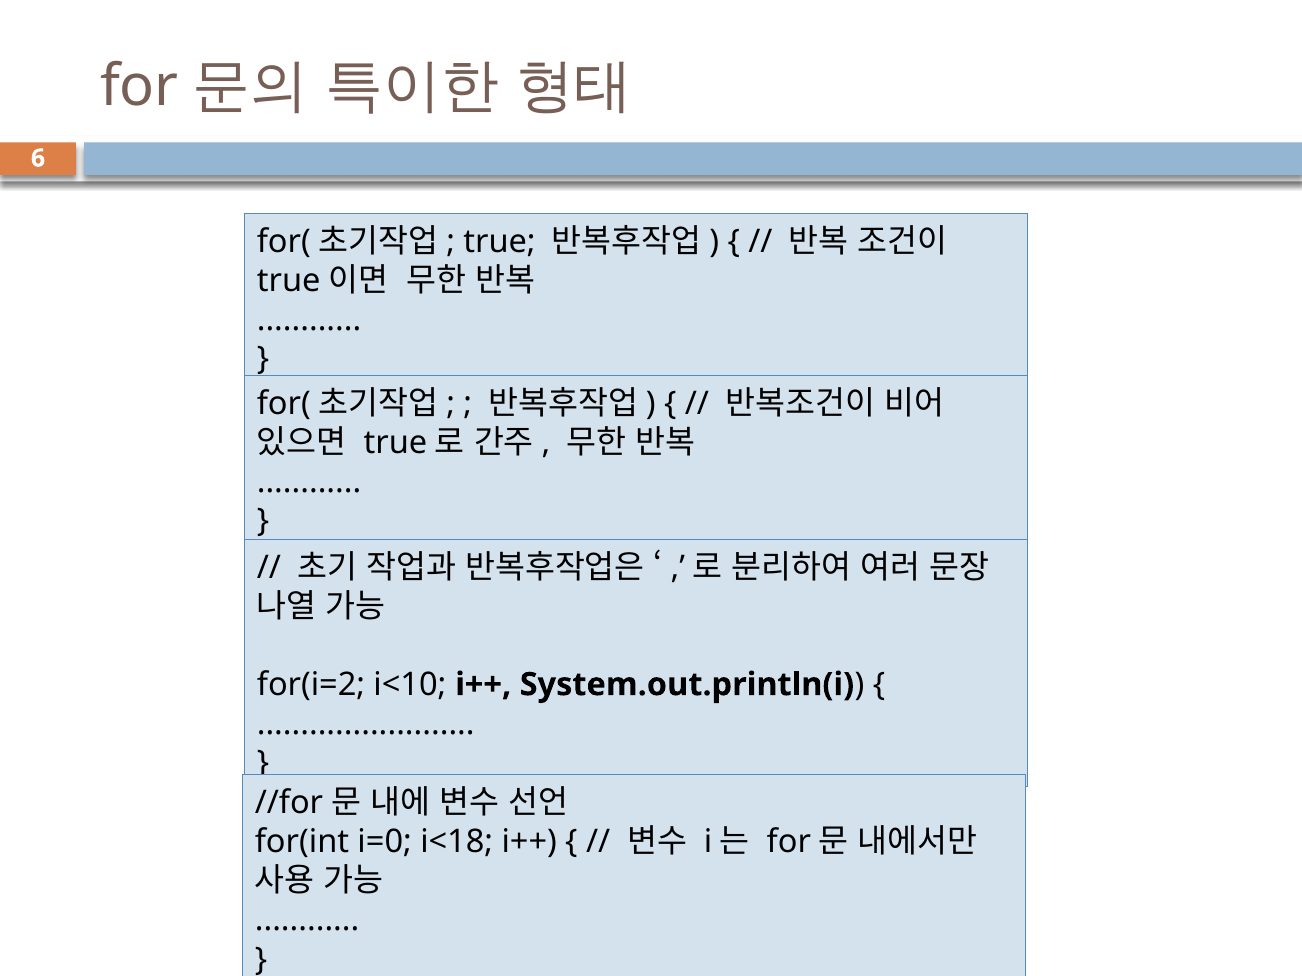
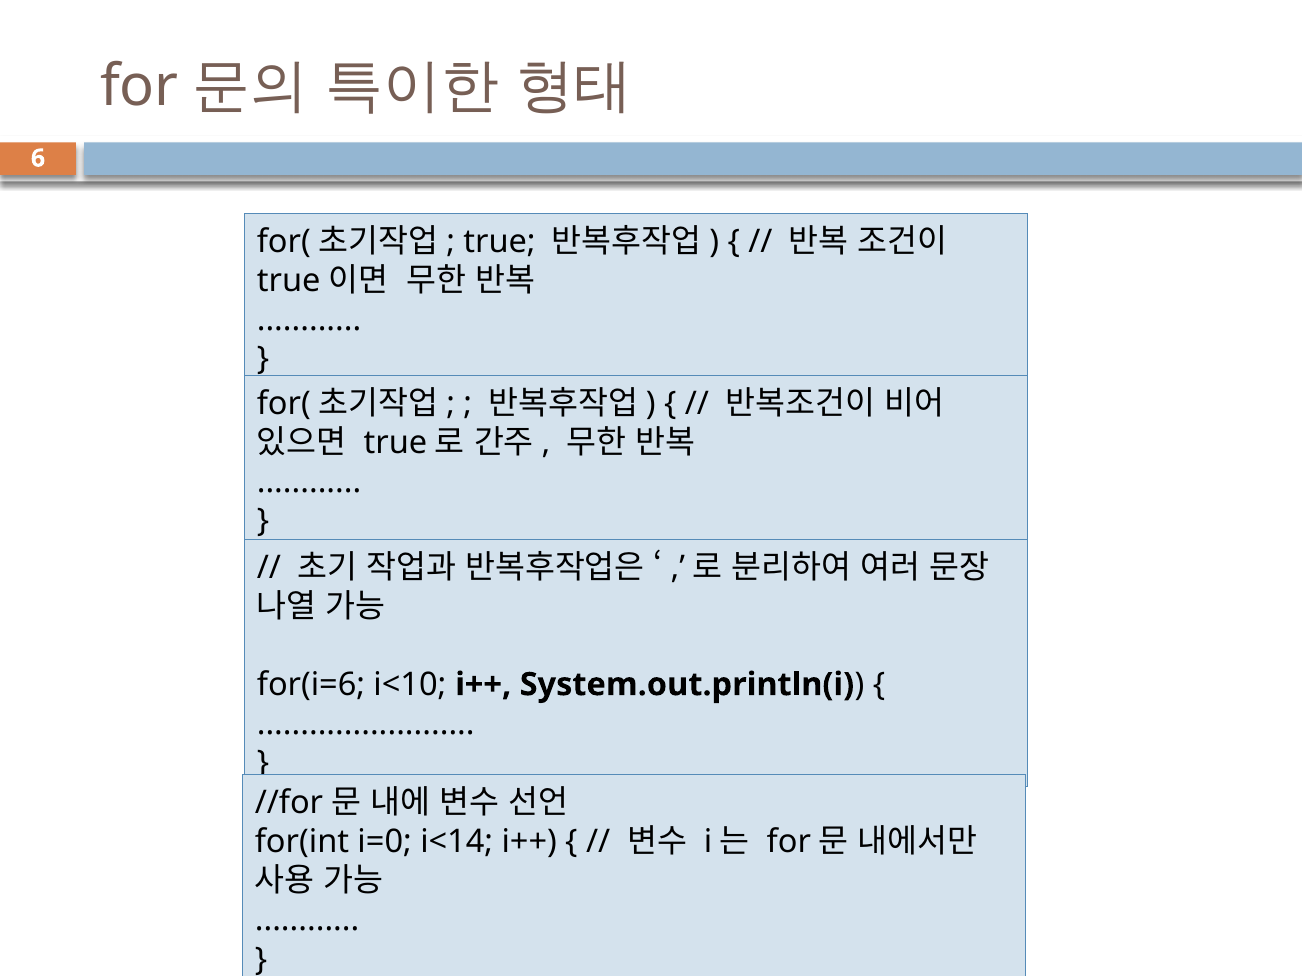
for(i=2: for(i=2 -> for(i=6 (311, 685)
i<18: i<18 -> i<14 (457, 843)
